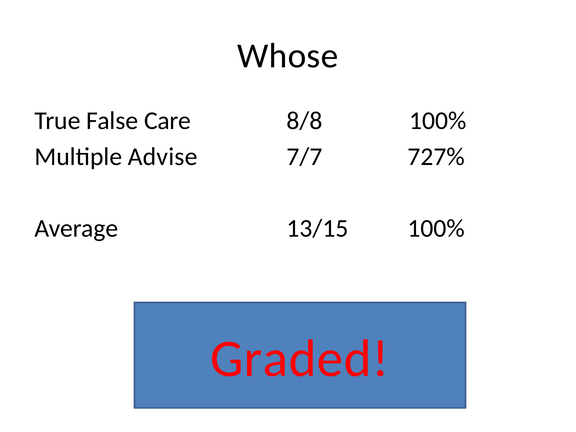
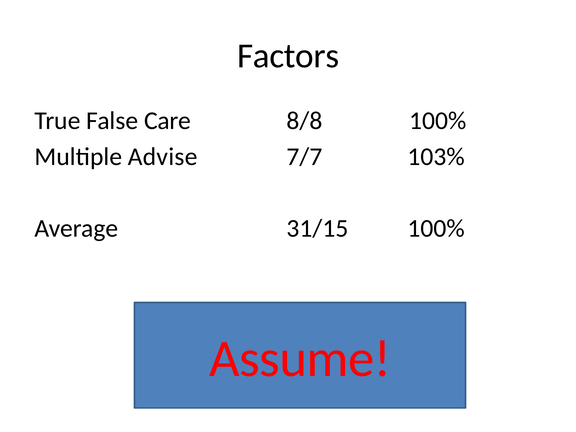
Whose: Whose -> Factors (288, 56)
727%: 727% -> 103% (436, 157)
13/15: 13/15 -> 31/15 (317, 228)
Graded: Graded -> Assume (300, 359)
